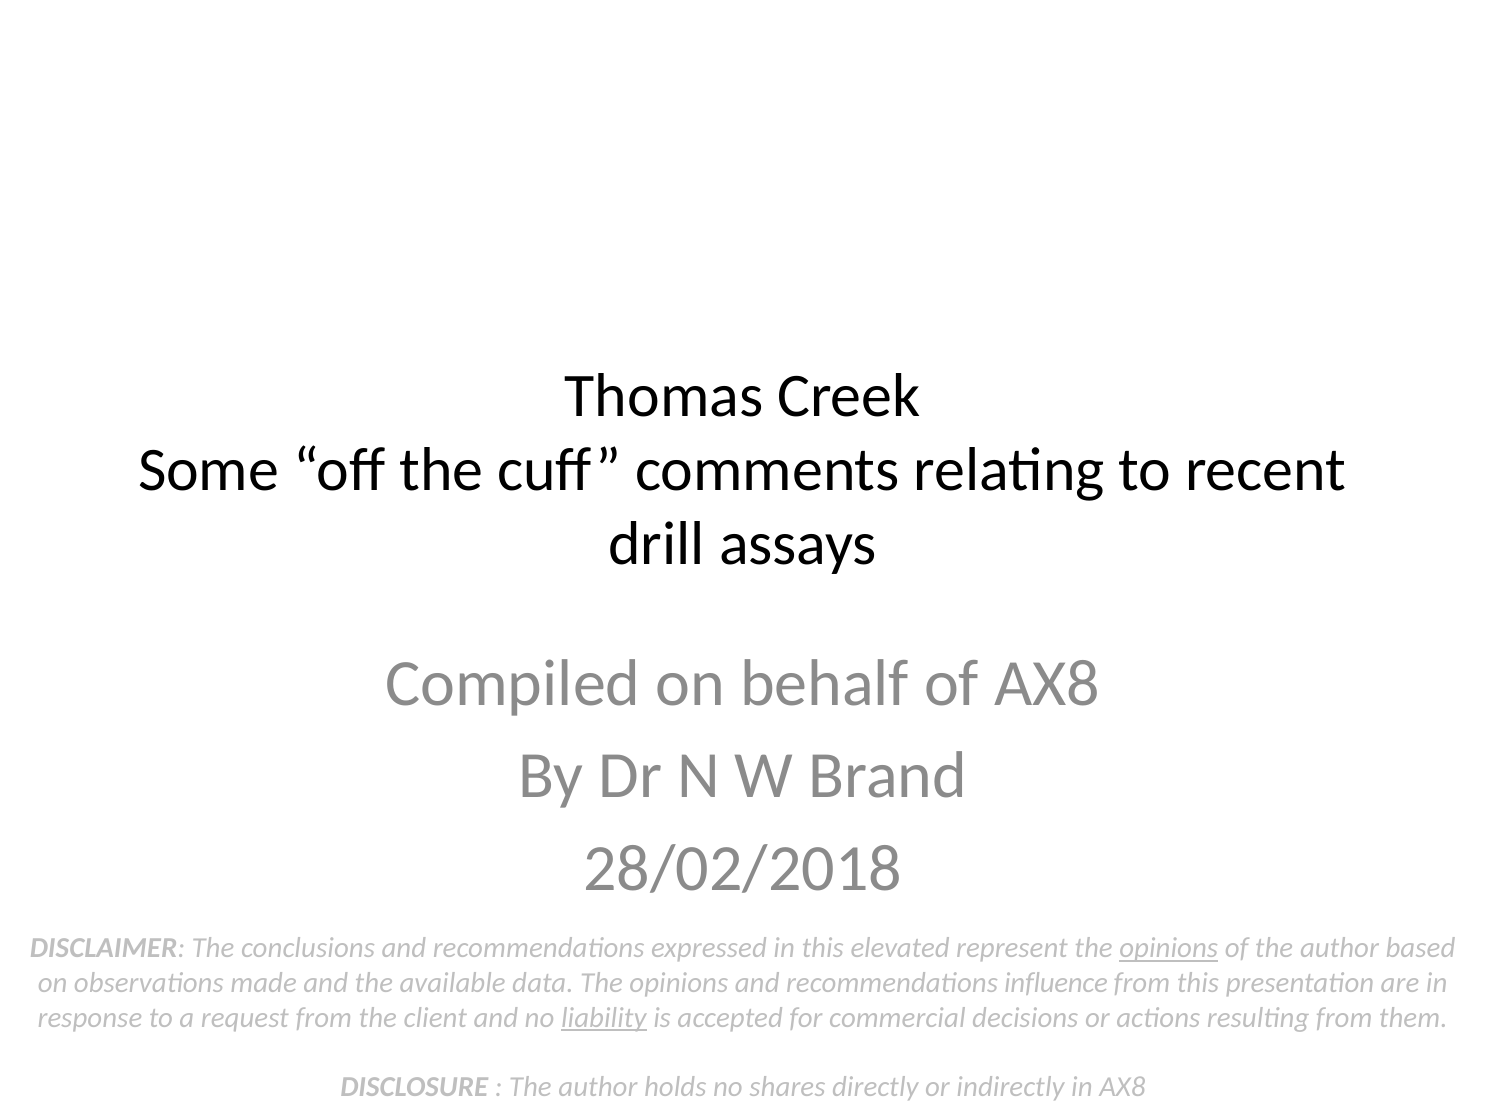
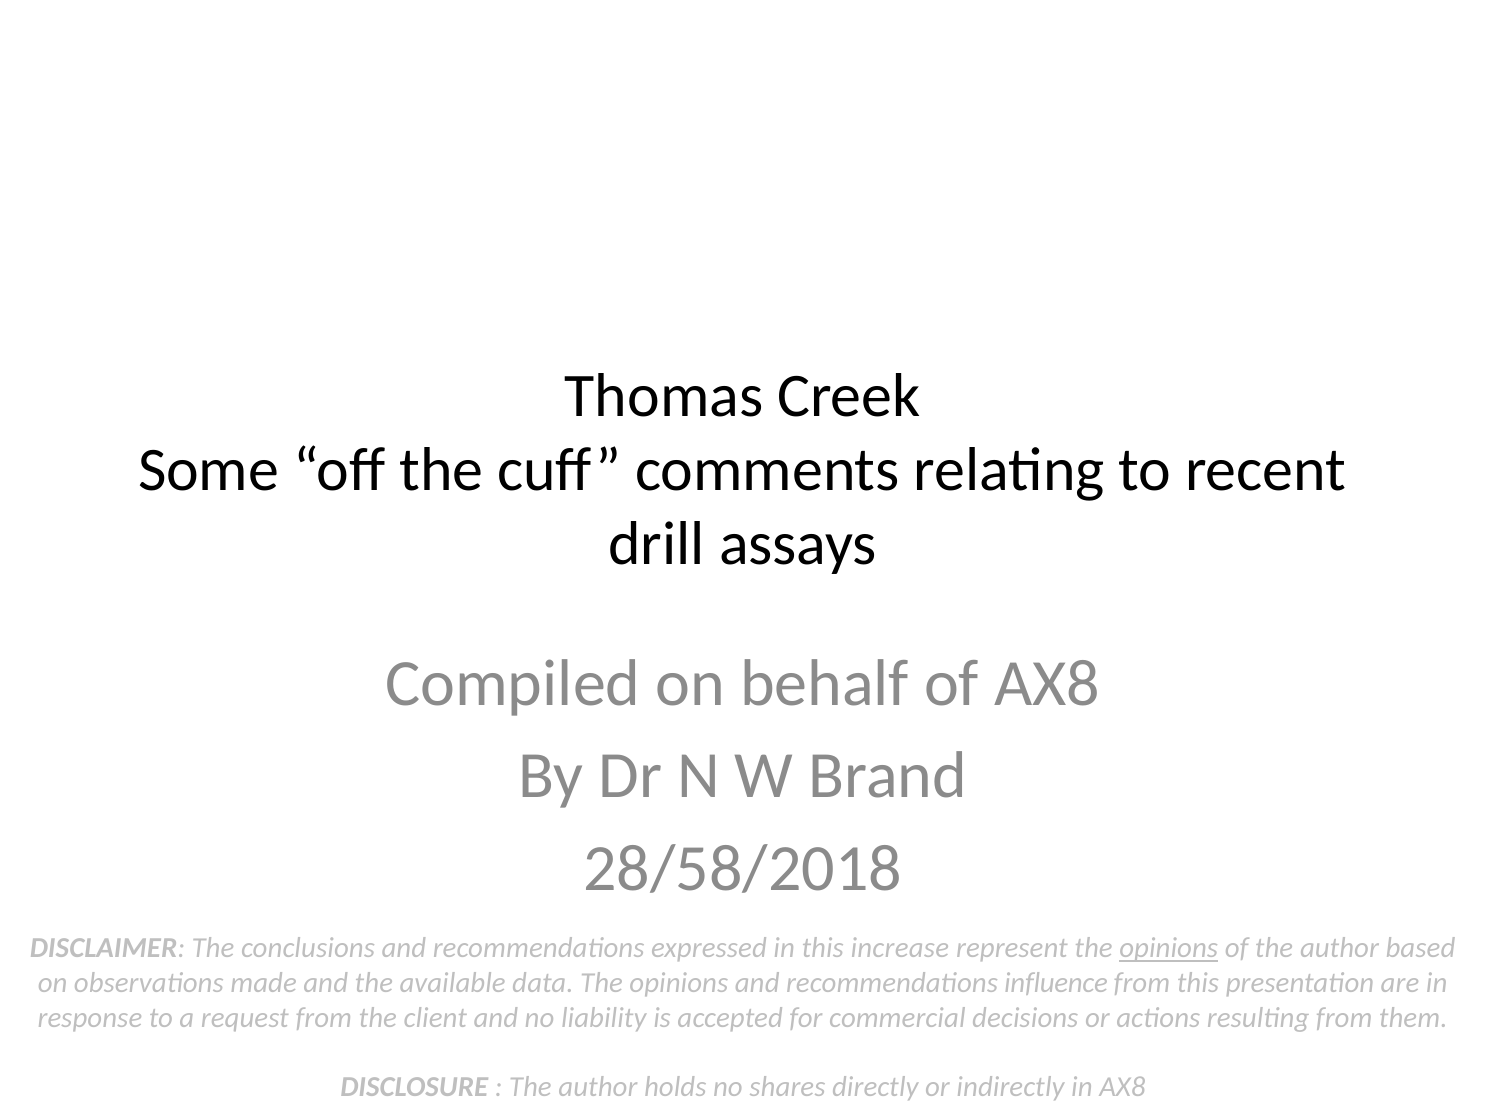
28/02/2018: 28/02/2018 -> 28/58/2018 (743, 868)
elevated: elevated -> increase (900, 948)
liability underline: present -> none (604, 1017)
